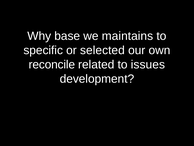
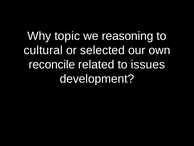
base: base -> topic (67, 36)
maintains: maintains -> reasoning (128, 36)
specific: specific -> cultural (43, 50)
